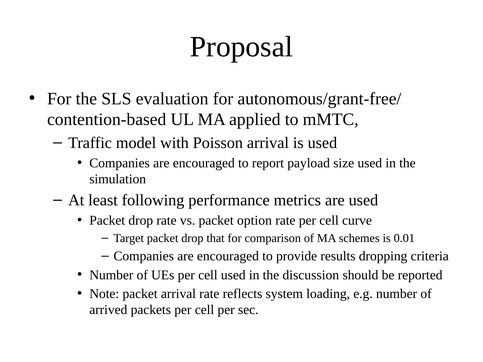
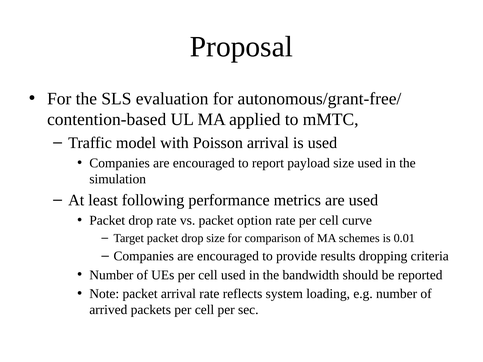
drop that: that -> size (216, 238)
discussion: discussion -> bandwidth (311, 275)
